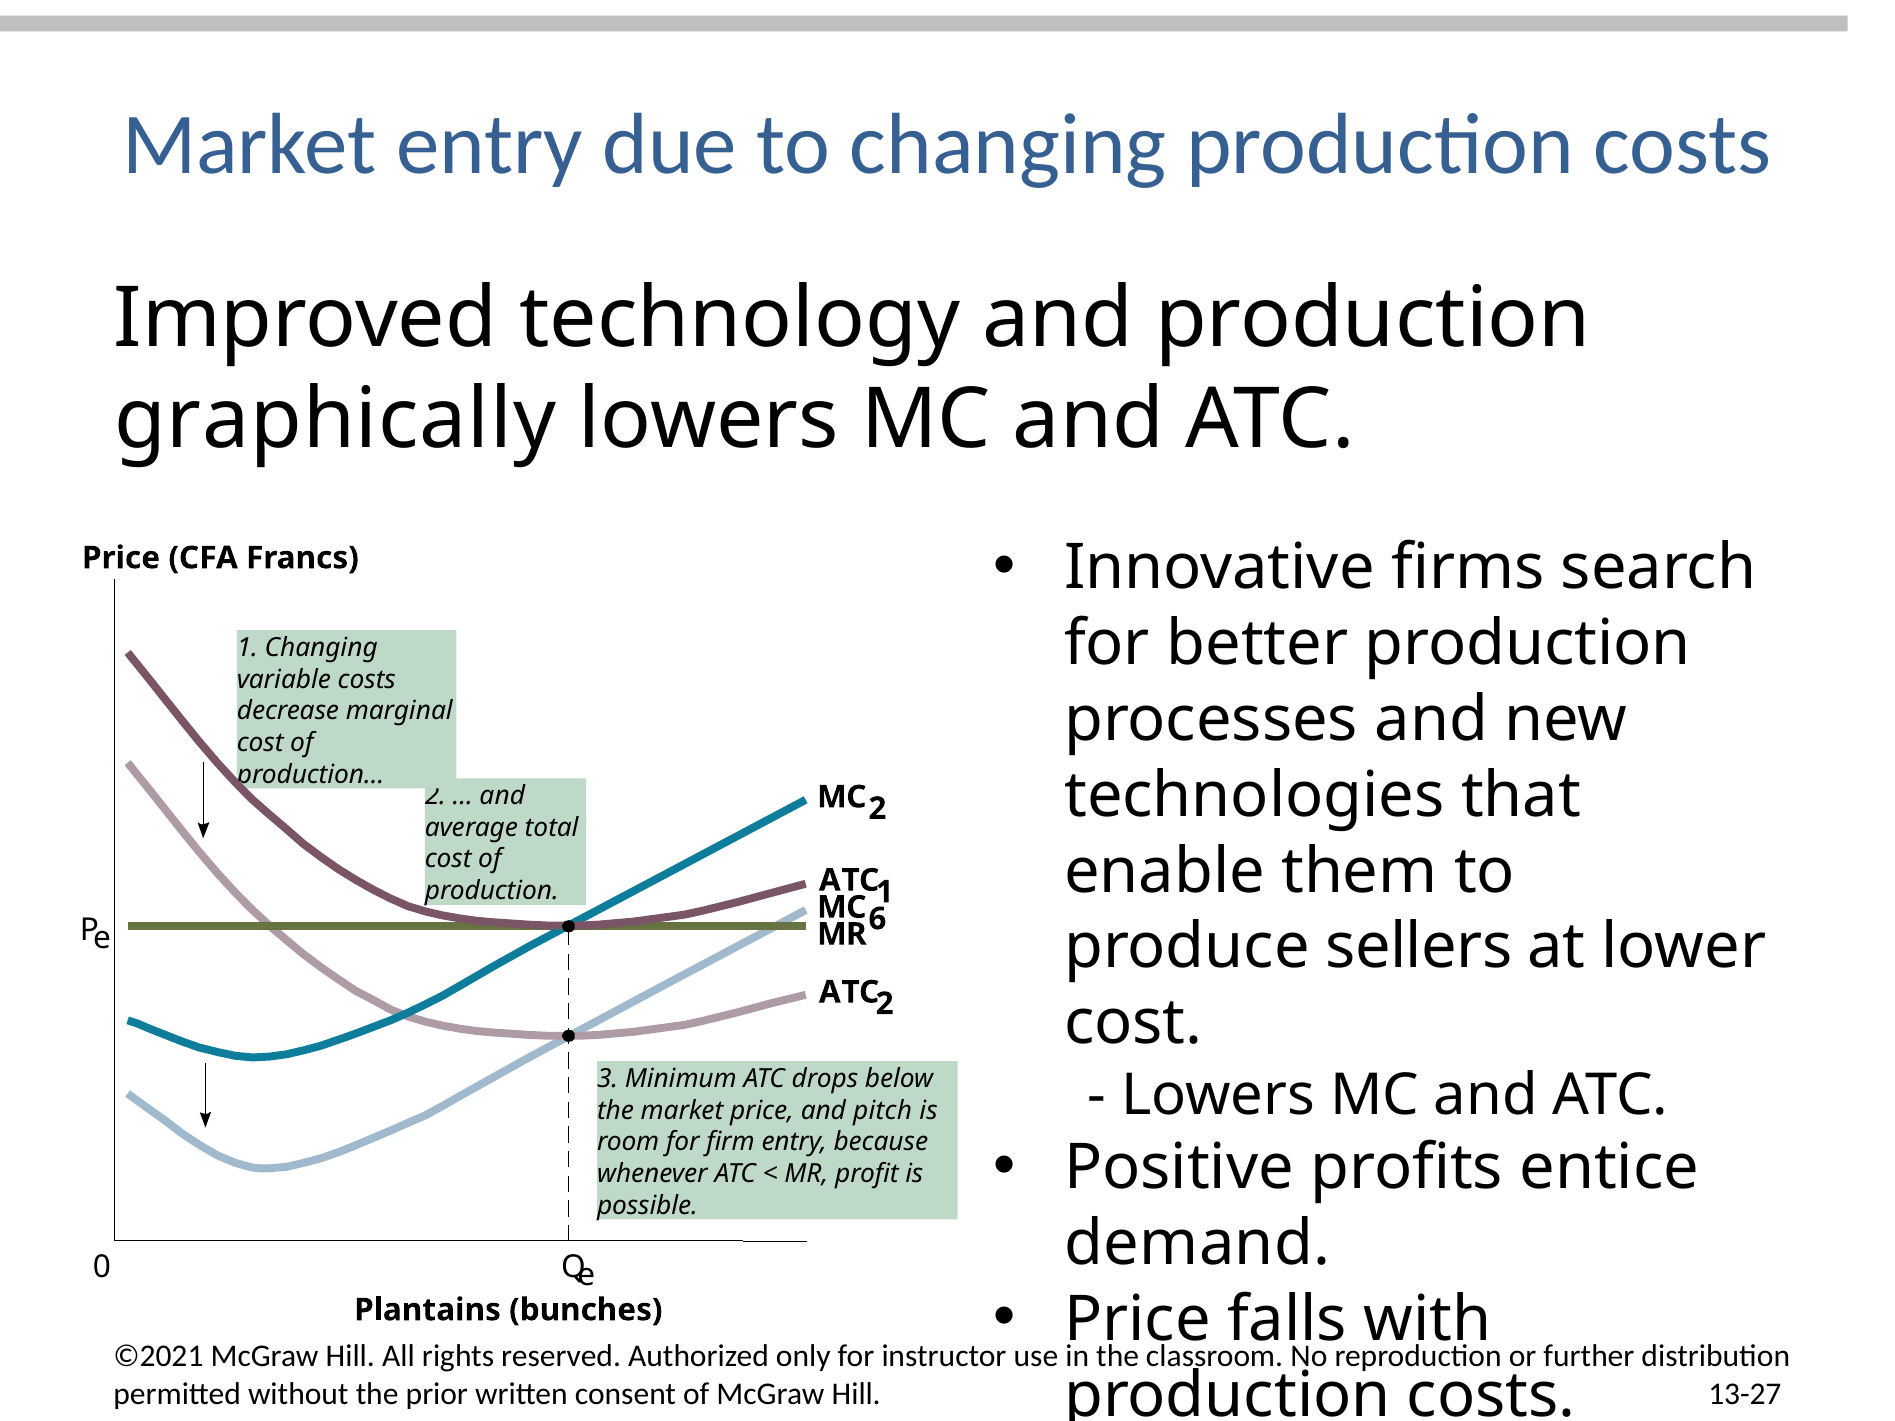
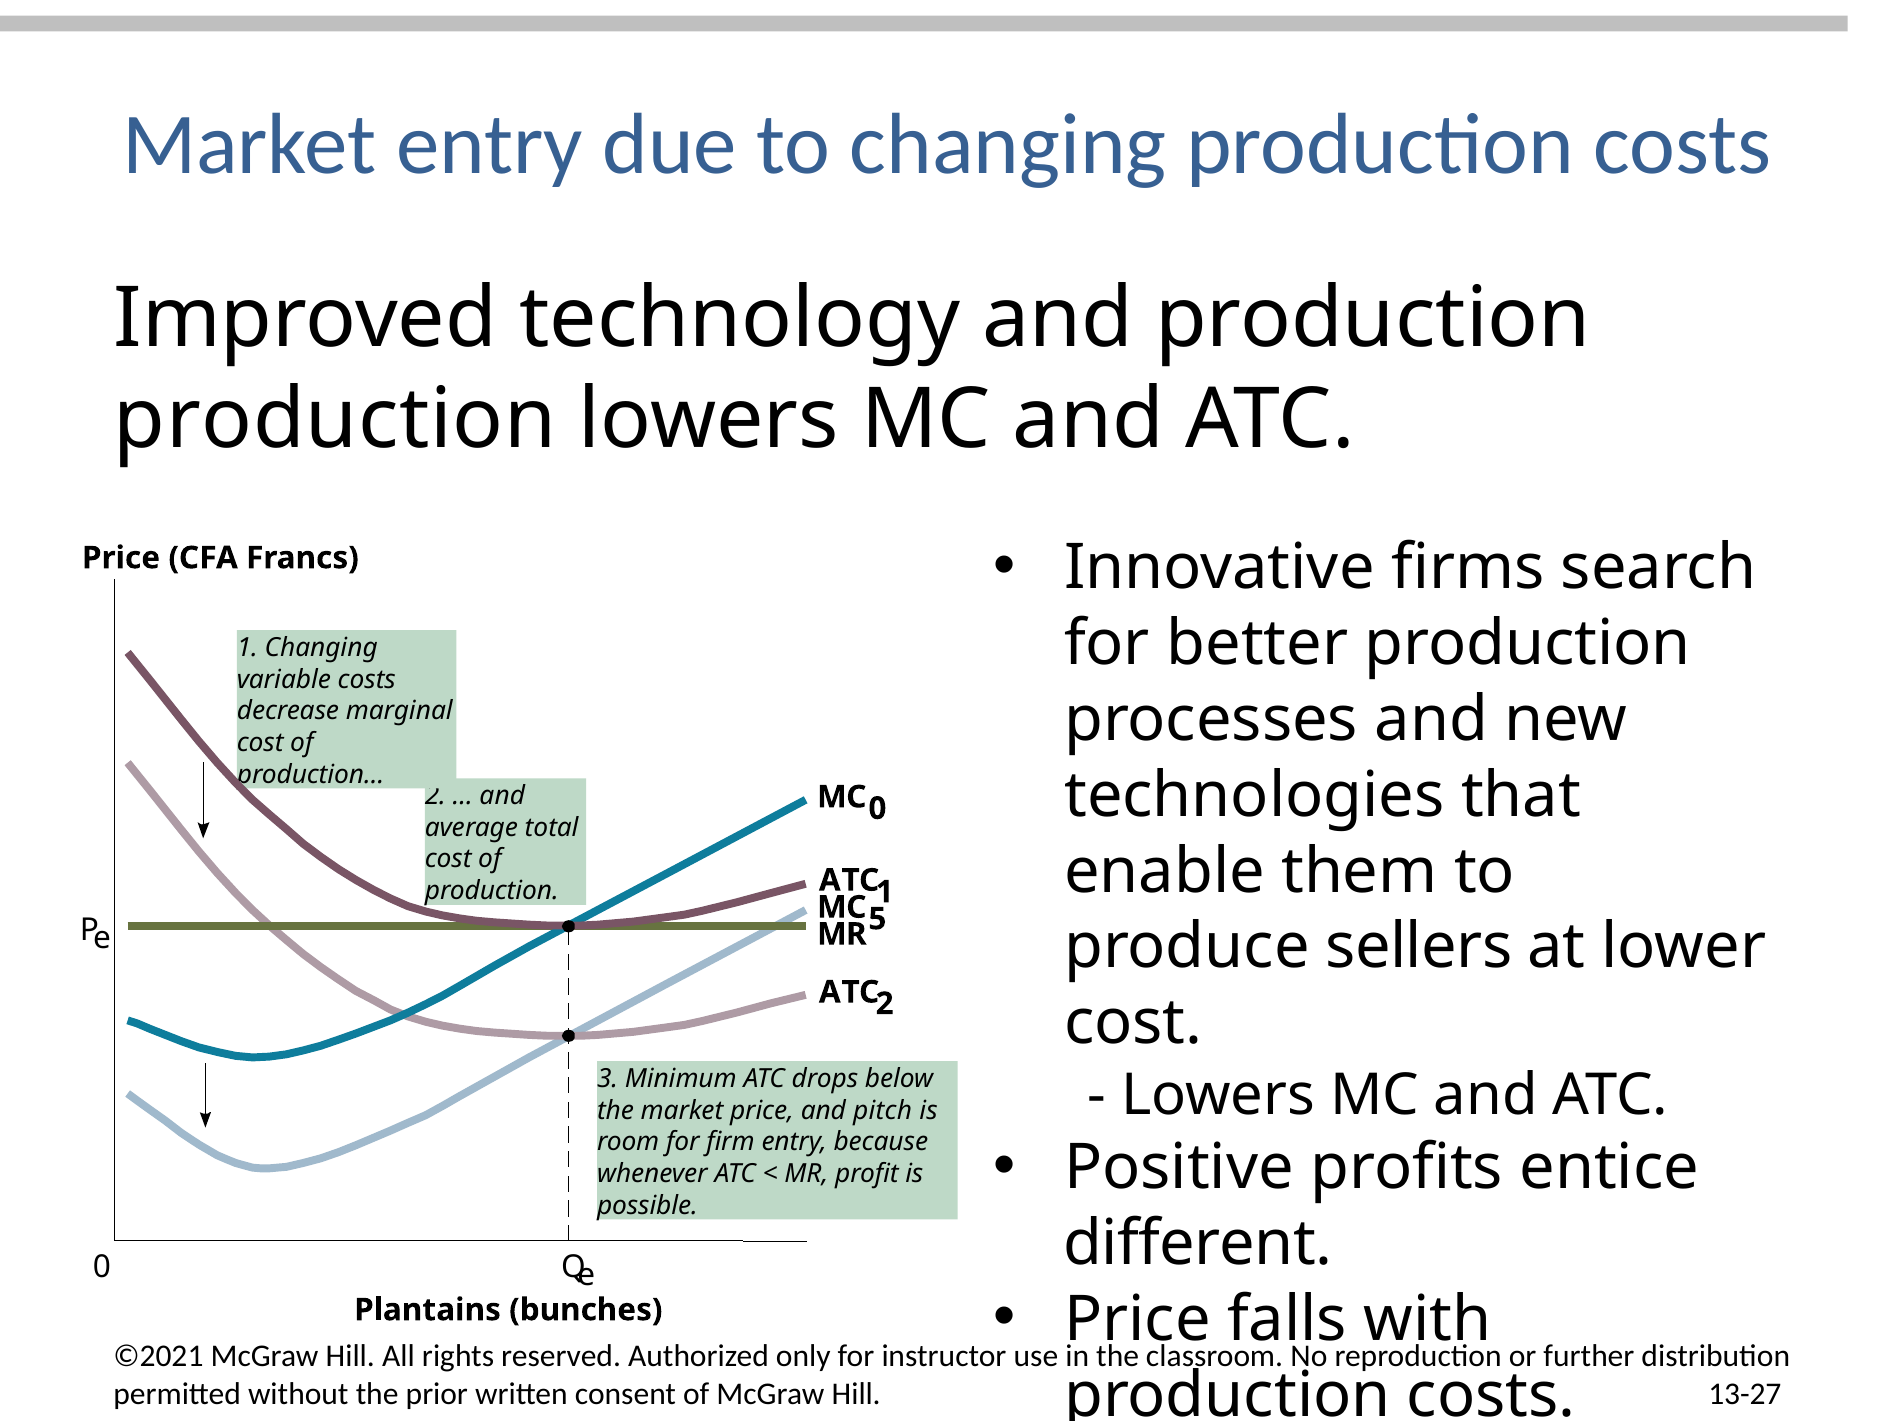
graphically: graphically -> production (335, 420)
MC 2: 2 -> 0 (877, 809)
6: 6 -> 5 (877, 919)
demand: demand -> different (1198, 1244)
